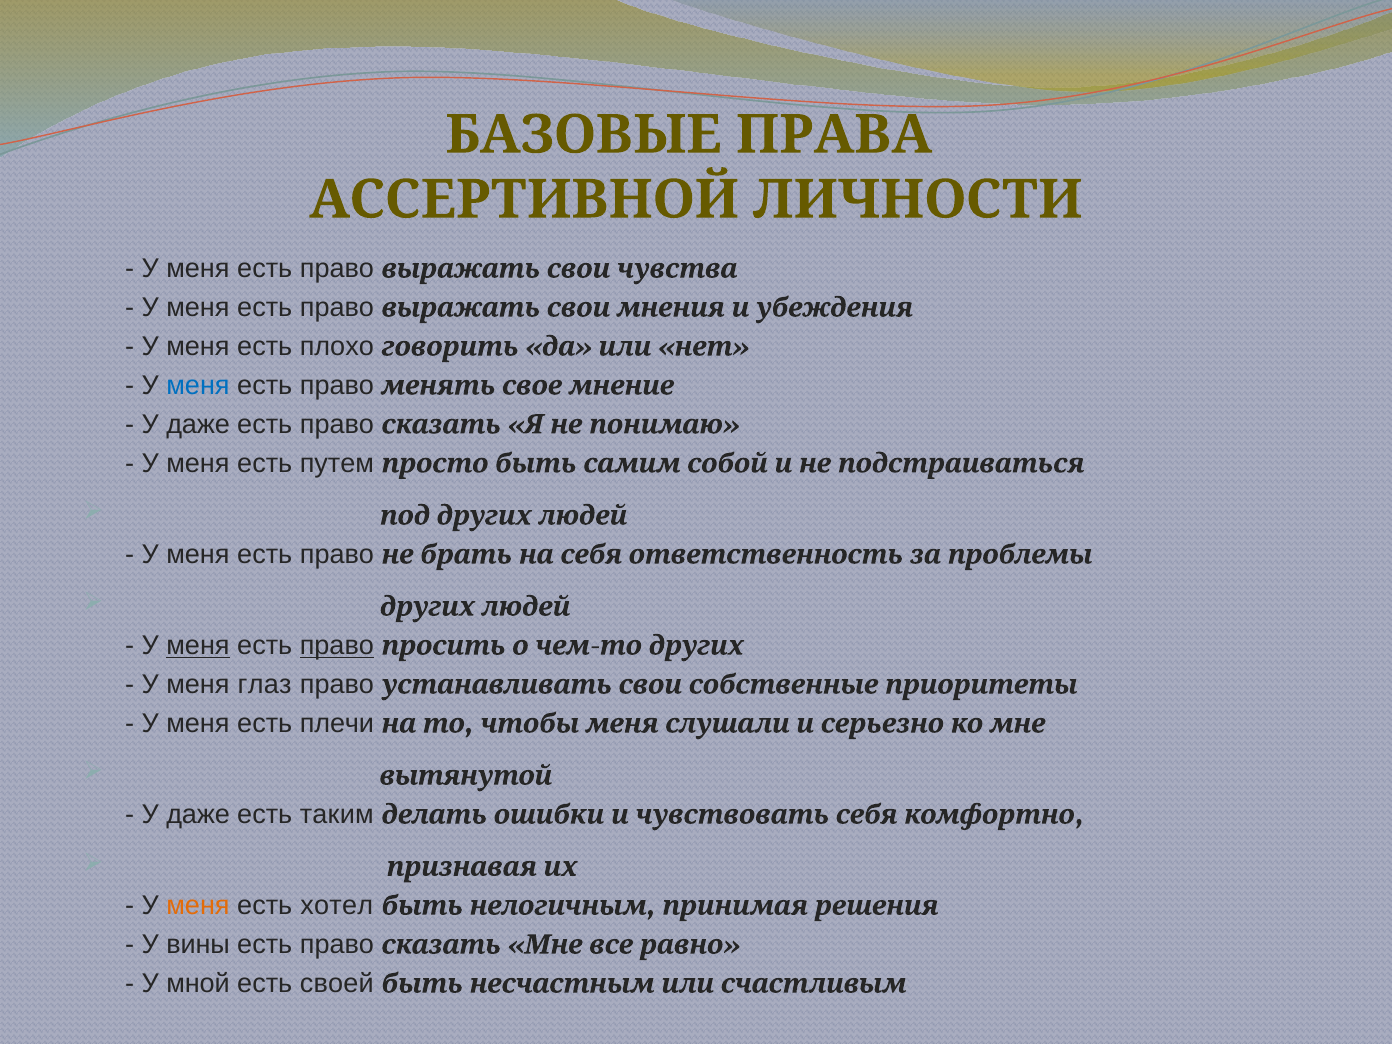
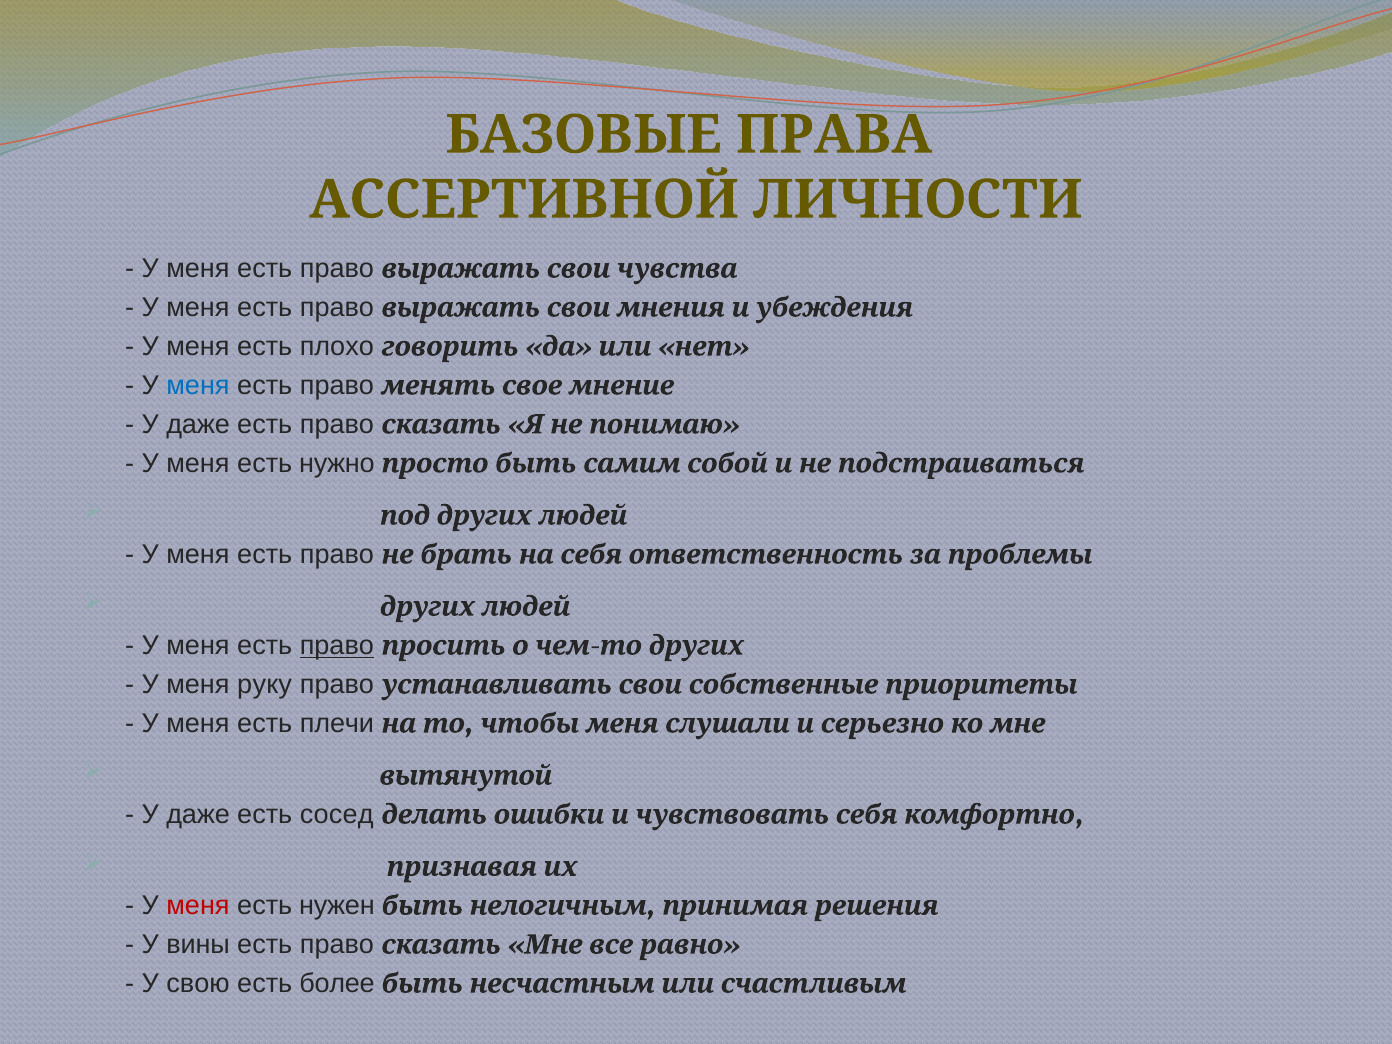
путем: путем -> нужно (337, 464)
меня underline: present -> none (198, 646)
глаз: глаз -> руку (265, 685)
таким: таким -> сосед (337, 815)
меня colour: orange -> red (198, 906)
хотел: хотел -> нужен (337, 906)
мной: мной -> свою (198, 984)
своей: своей -> более (337, 984)
